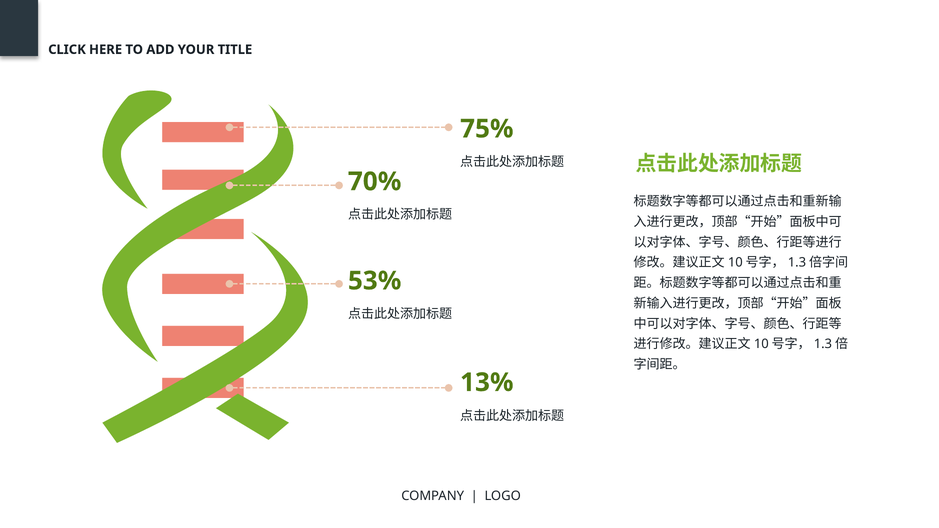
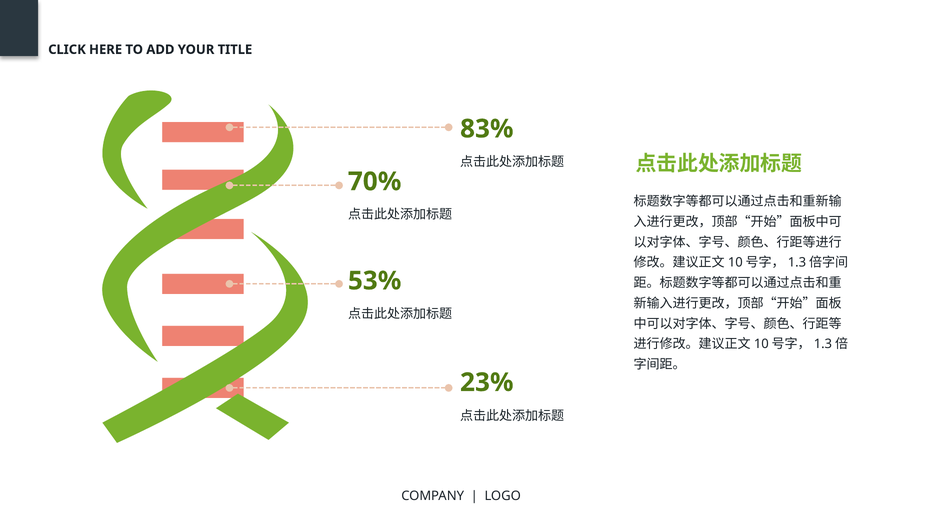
75%: 75% -> 83% (487, 129)
13%: 13% -> 23% (487, 383)
